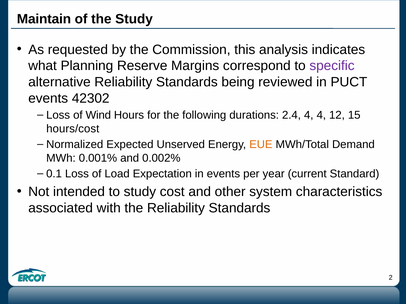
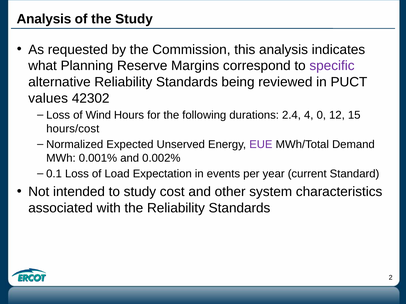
Maintain: Maintain -> Analysis (44, 19)
events: events -> values (48, 98)
4 4: 4 -> 0 (321, 115)
EUE colour: orange -> purple (261, 145)
